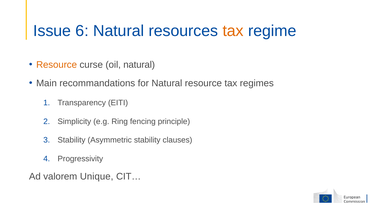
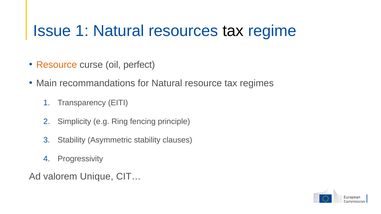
Issue 6: 6 -> 1 (82, 31)
tax colour: orange -> black (233, 31)
oil natural: natural -> perfect (139, 65)
